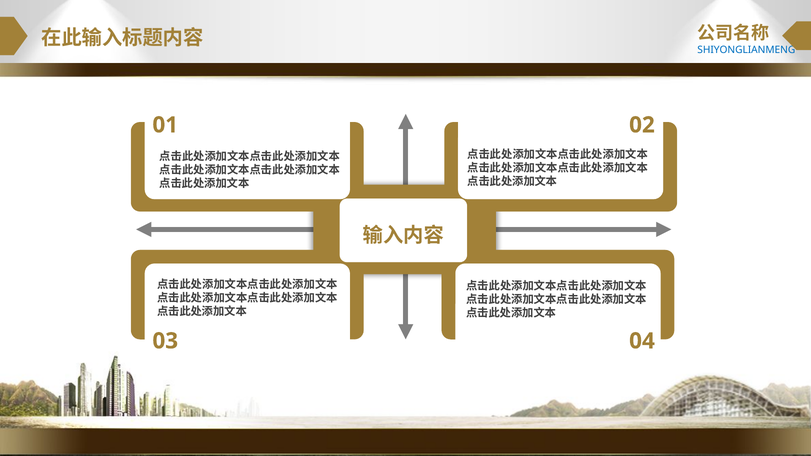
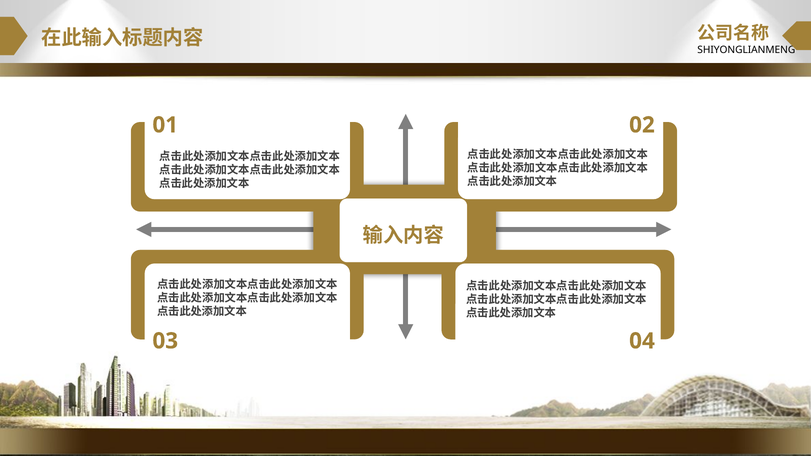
SHIYONGLIANMENG colour: blue -> black (746, 50)
